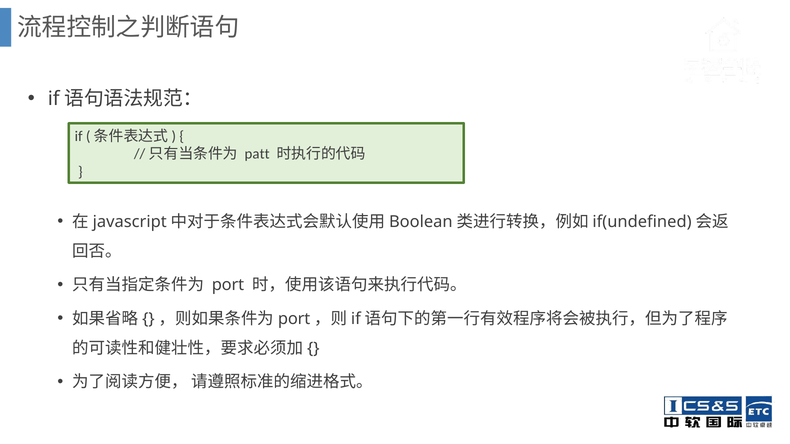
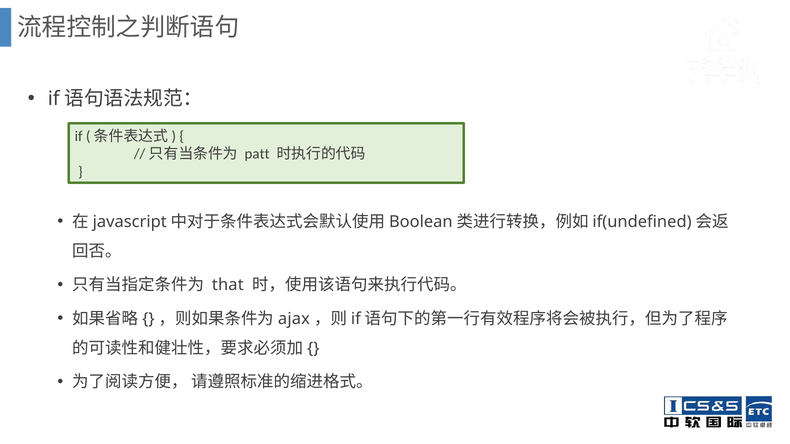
port: port -> that (228, 285)
port: port -> ajax (294, 319)
